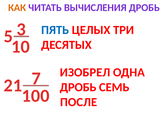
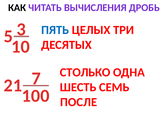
КАК colour: orange -> black (17, 8)
ИЗОБРЕЛ: ИЗОБРЕЛ -> СТОЛЬКО (85, 72)
ДРОБЬ: ДРОБЬ -> ШЕСТЬ (78, 87)
